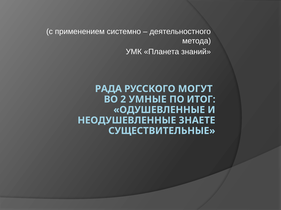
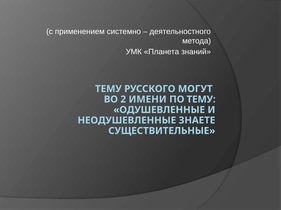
РАДА: РАДА -> ТЕМУ (108, 89)
УМНЫЕ: УМНЫЕ -> ИМЕНИ (148, 100)
ПО ИТОГ: ИТОГ -> ТЕМУ (201, 100)
